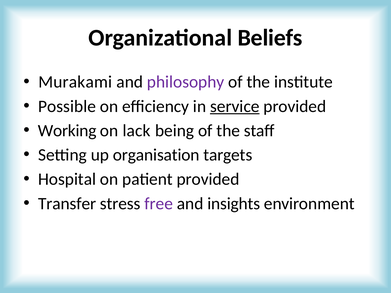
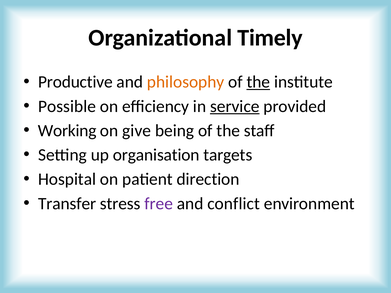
Beliefs: Beliefs -> Timely (270, 38)
Murakami: Murakami -> Productive (75, 82)
philosophy colour: purple -> orange (186, 82)
the underline: none -> present (258, 82)
lack: lack -> give (137, 131)
patient provided: provided -> direction (208, 179)
insights: insights -> conflict (234, 204)
